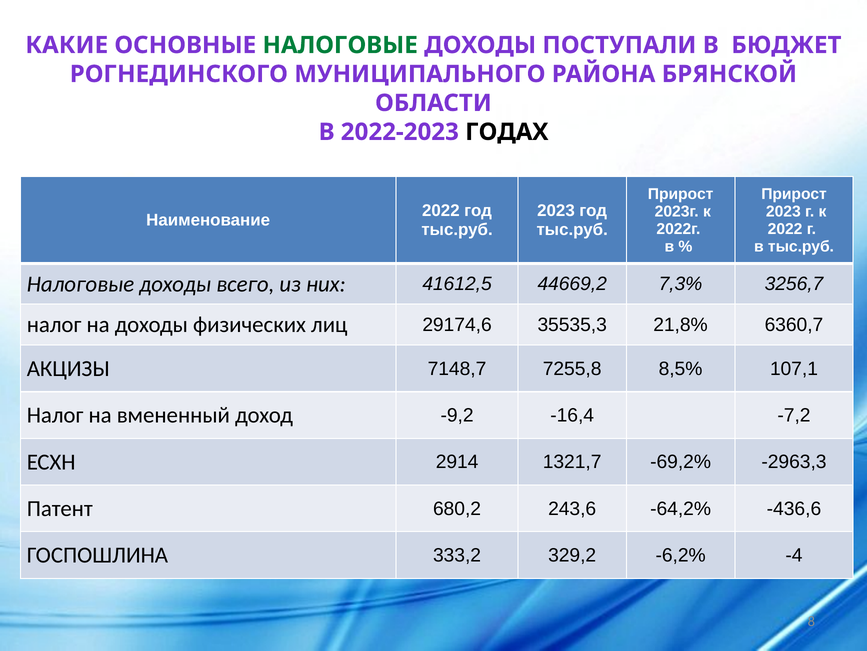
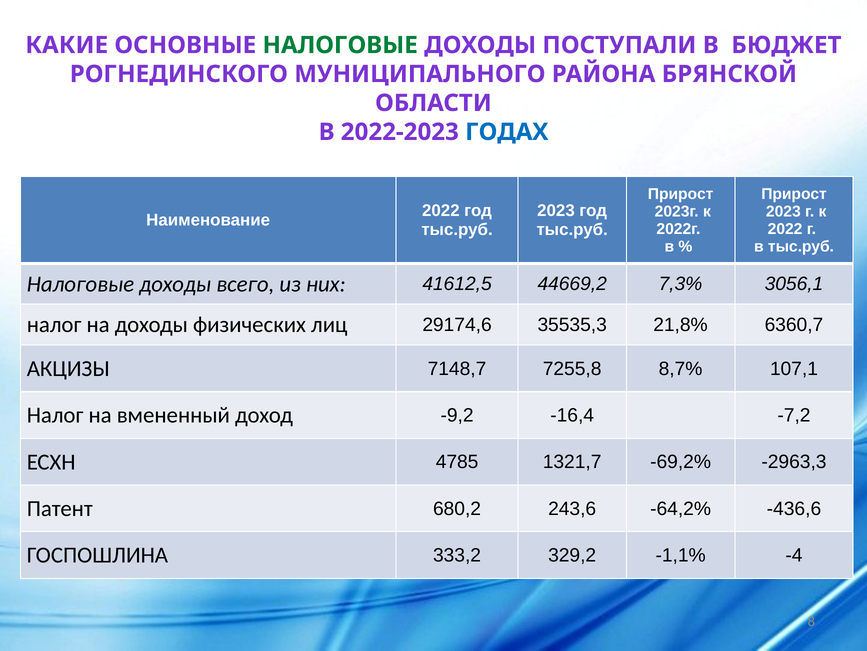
ГОДАХ colour: black -> blue (507, 132)
3256,7: 3256,7 -> 3056,1 (794, 284)
8,5%: 8,5% -> 8,7% (681, 368)
2914: 2914 -> 4785 (457, 461)
-6,2%: -6,2% -> -1,1% (681, 555)
